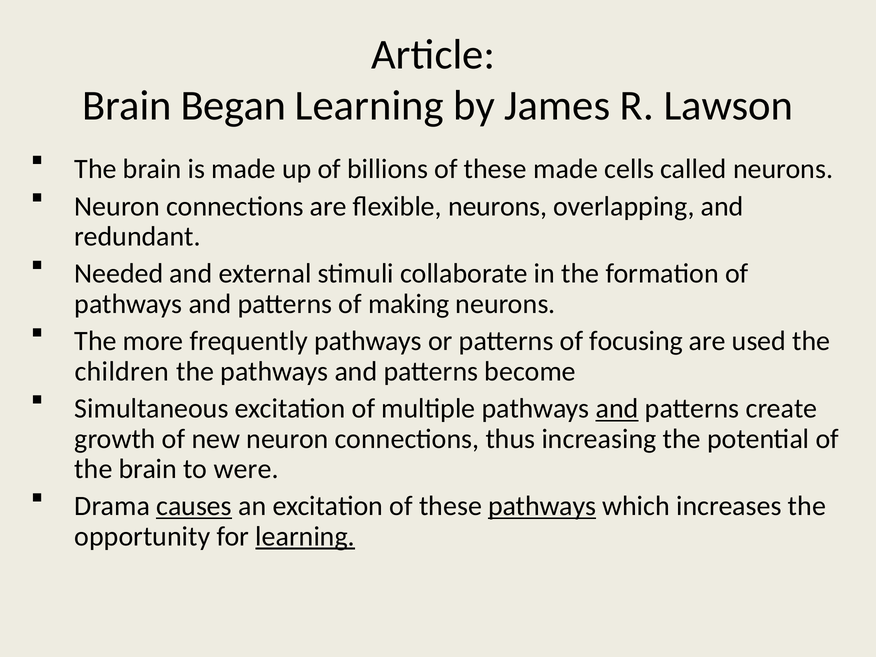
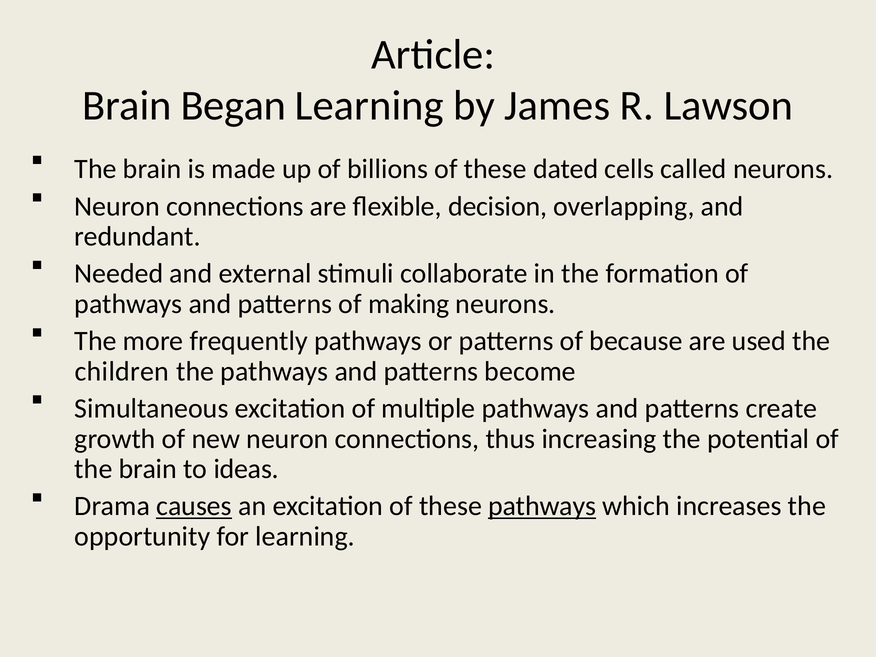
these made: made -> dated (566, 169)
flexible neurons: neurons -> decision (498, 206)
focusing: focusing -> because (636, 341)
and underline: present -> none (617, 409)
were: were -> ideas (246, 469)
learning underline: present -> none (305, 536)
